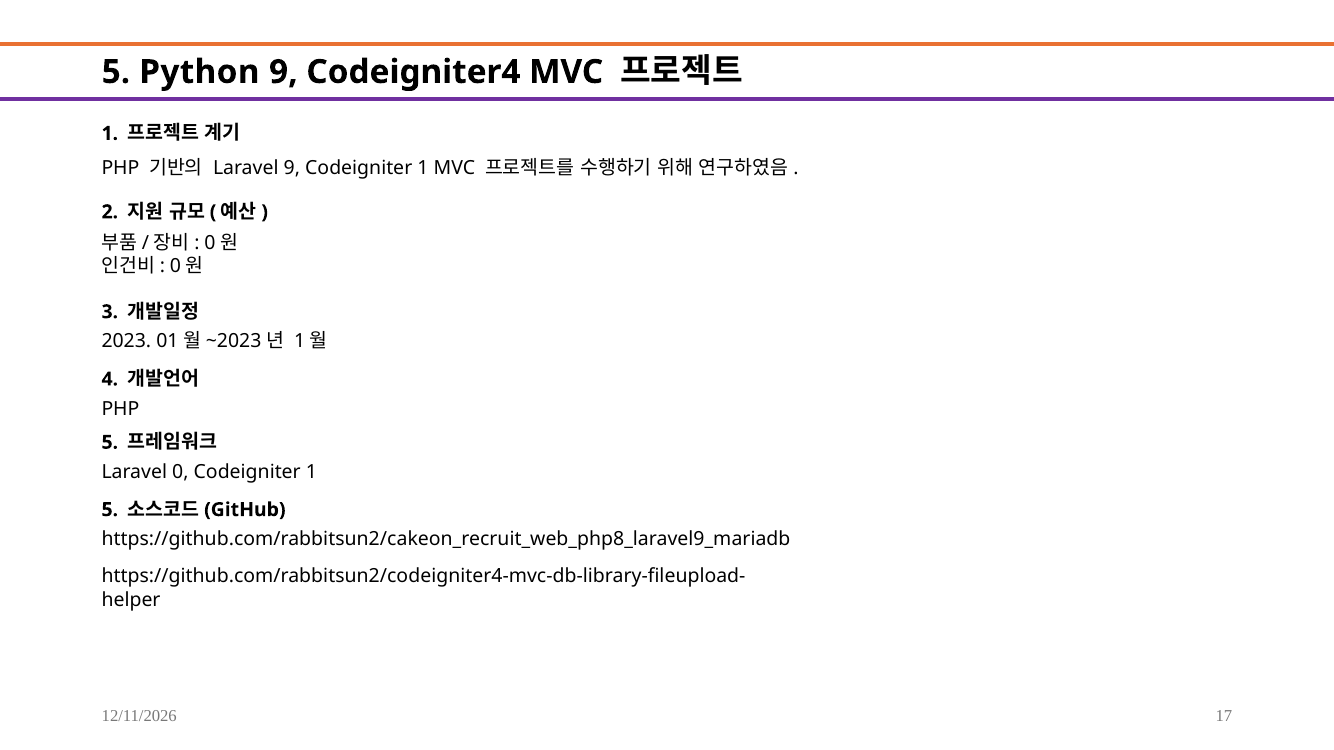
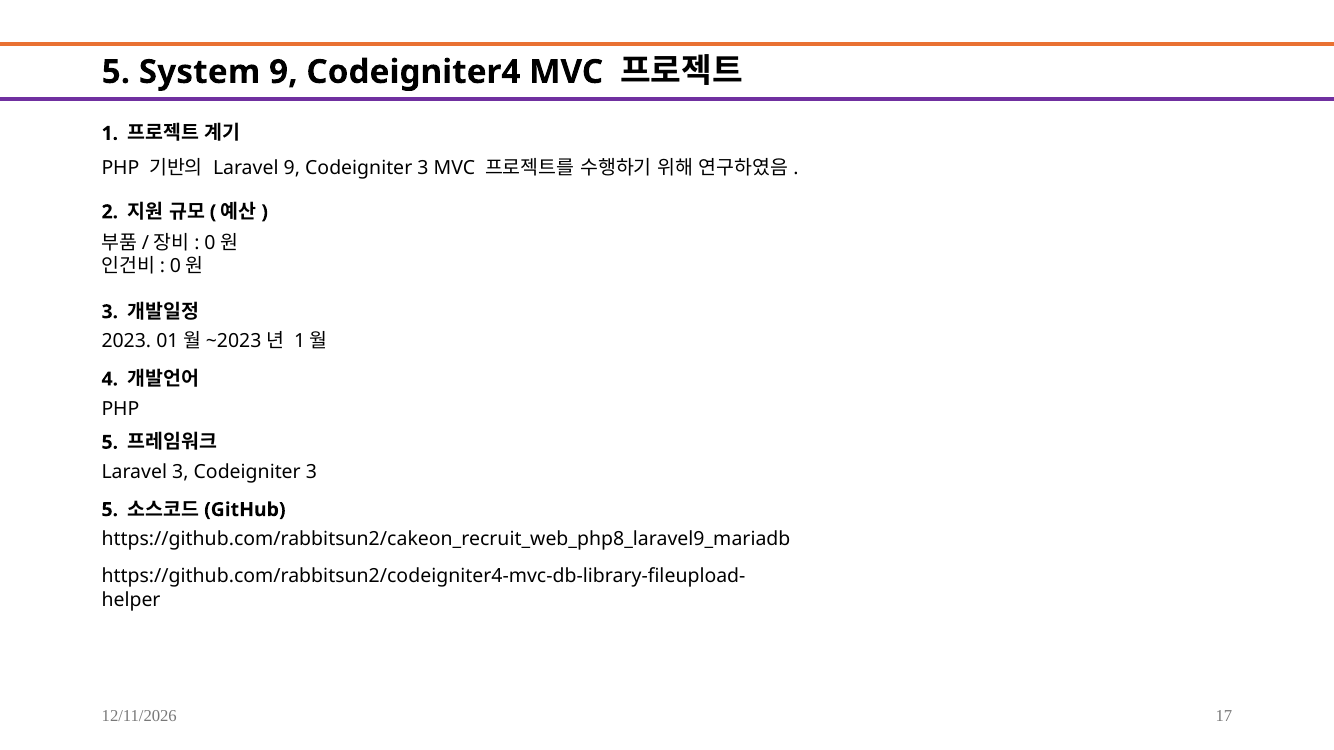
Python: Python -> System (200, 72)
9 Codeigniter 1: 1 -> 3 (423, 168)
Laravel 0: 0 -> 3 (180, 472)
1: 1 -> 3 (311, 472)
